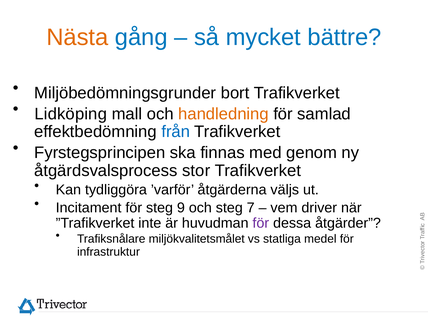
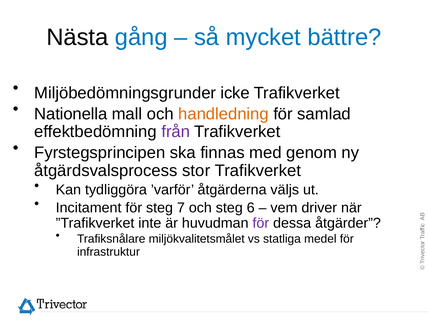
Nästa colour: orange -> black (77, 37)
bort: bort -> icke (235, 93)
Lidköping: Lidköping -> Nationella (71, 114)
från colour: blue -> purple (176, 132)
9: 9 -> 7 (181, 208)
7: 7 -> 6 (251, 208)
